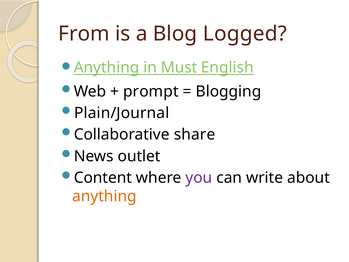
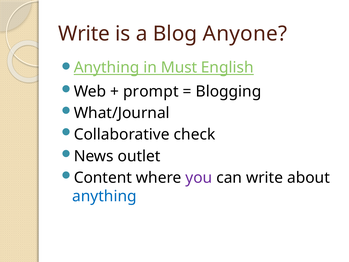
From: From -> Write (84, 34)
Logged: Logged -> Anyone (245, 34)
Plain/Journal: Plain/Journal -> What/Journal (122, 113)
share: share -> check (195, 134)
anything colour: orange -> blue (104, 196)
